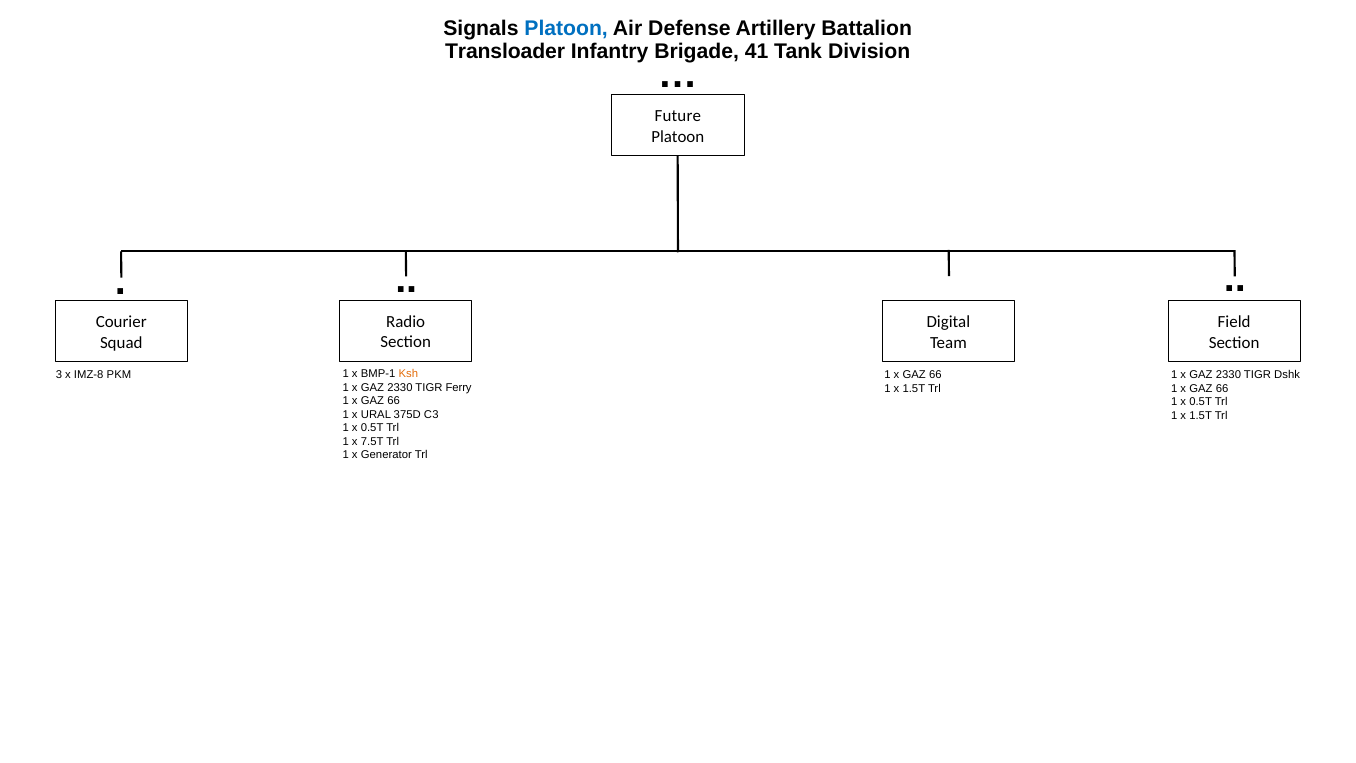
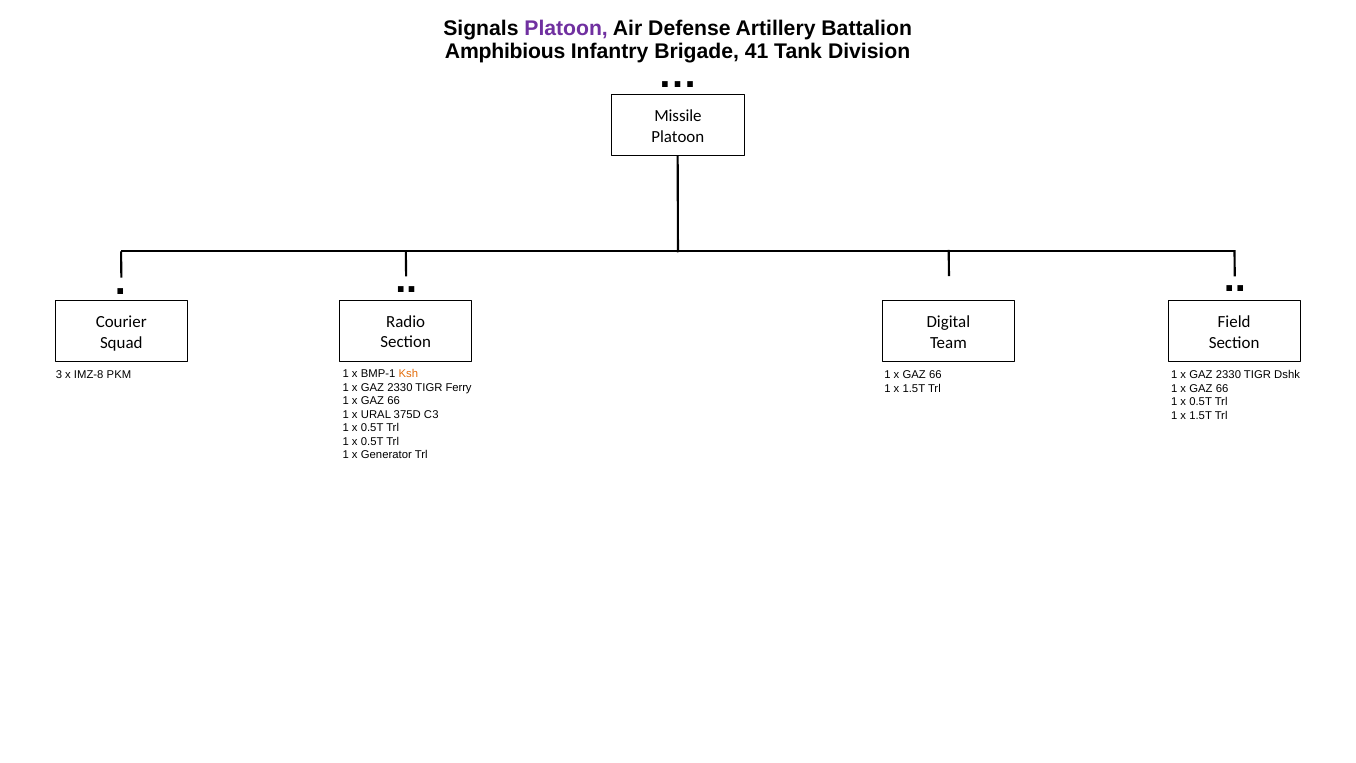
Platoon colour: blue -> purple (566, 28)
Transloader: Transloader -> Amphibious (505, 51)
Future: Future -> Missile (678, 116)
7.5T: 7.5T -> 0.5T (372, 441)
